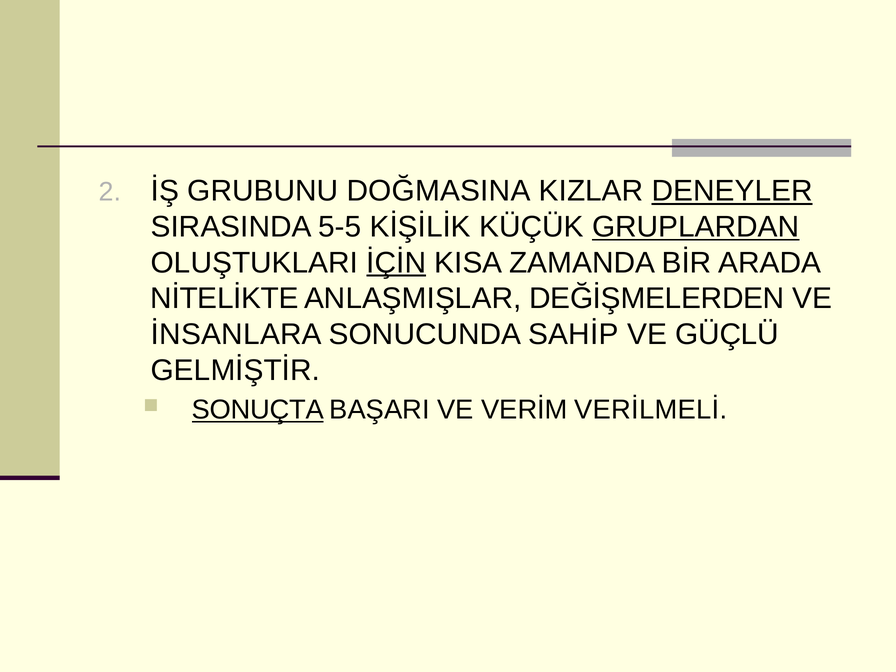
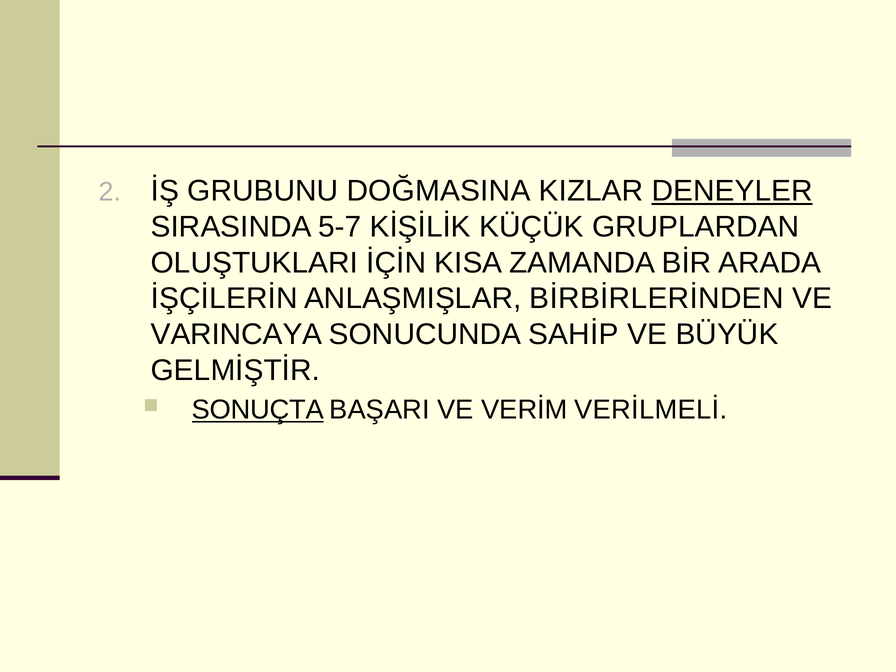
5-5: 5-5 -> 5-7 (340, 227)
GRUPLARDAN underline: present -> none (696, 227)
İÇİN underline: present -> none (396, 263)
NİTELİKTE: NİTELİKTE -> İŞÇİLERİN (224, 299)
DEĞİŞMELERDEN: DEĞİŞMELERDEN -> BİRBİRLERİNDEN (657, 299)
İNSANLARA: İNSANLARA -> VARINCAYA (237, 334)
GÜÇLÜ: GÜÇLÜ -> BÜYÜK (727, 334)
